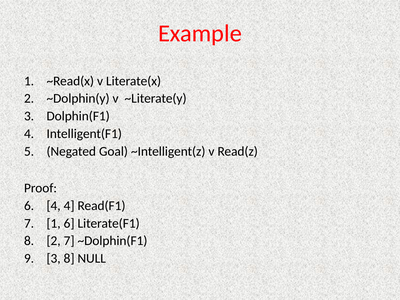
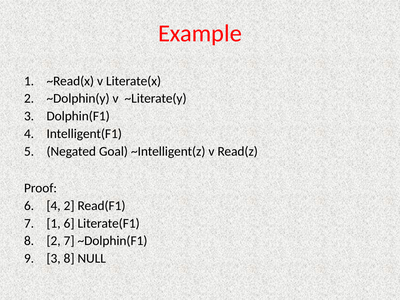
4 4: 4 -> 2 (69, 206)
